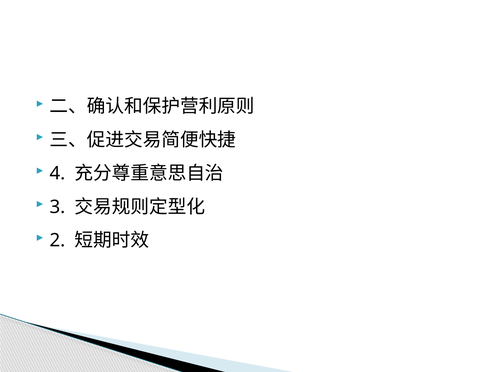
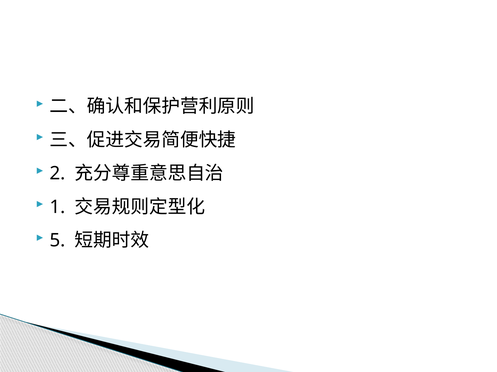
4: 4 -> 2 (57, 174)
3: 3 -> 1 (57, 207)
2: 2 -> 5 (57, 241)
